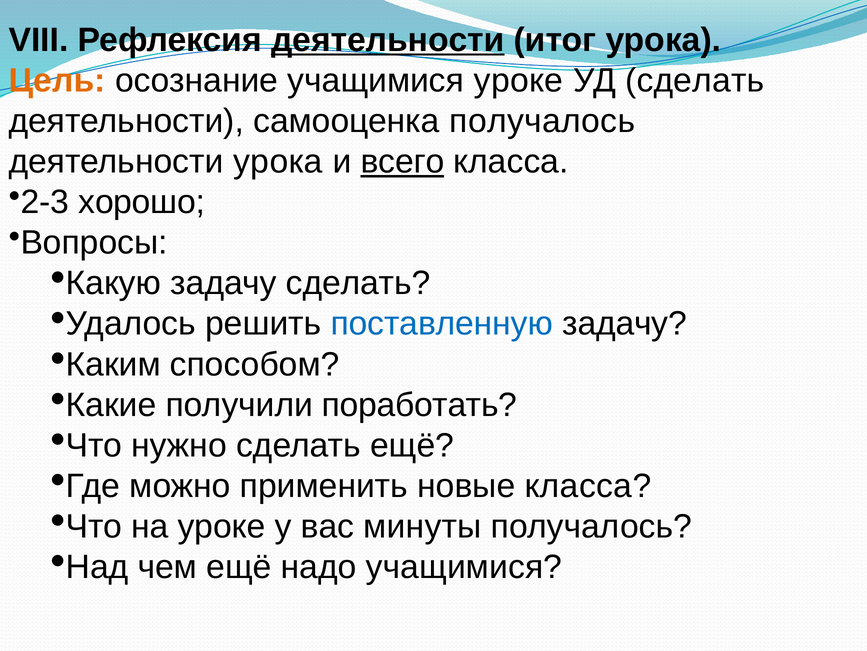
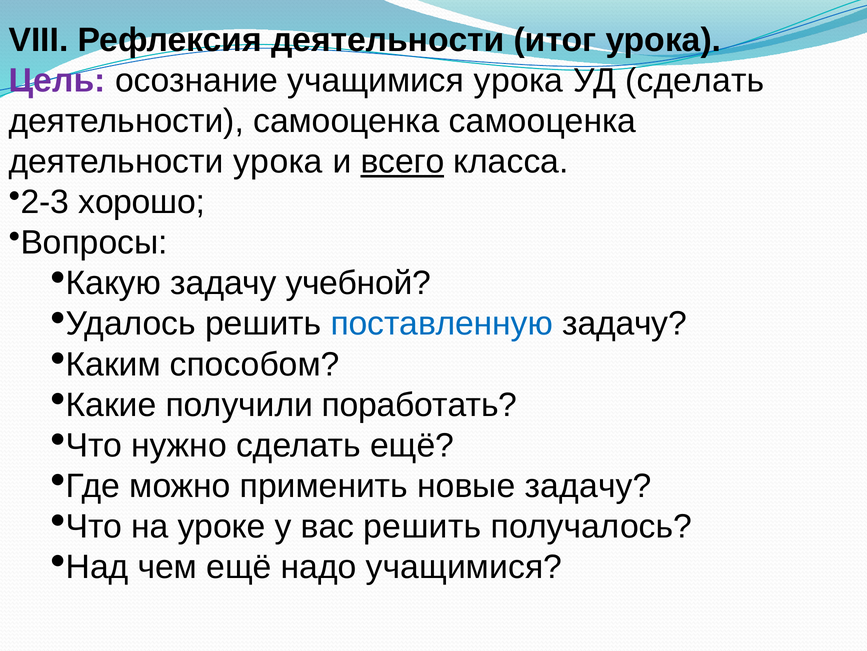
деятельности underline: present -> none (388, 40)
Цель colour: orange -> purple (57, 81)
учащимися уроке: уроке -> урока (518, 81)
самооценка получалось: получалось -> самооценка (542, 121)
задачу сделать: сделать -> учебной (358, 283)
новые класса: класса -> задачу (588, 485)
вас минуты: минуты -> решить (422, 526)
